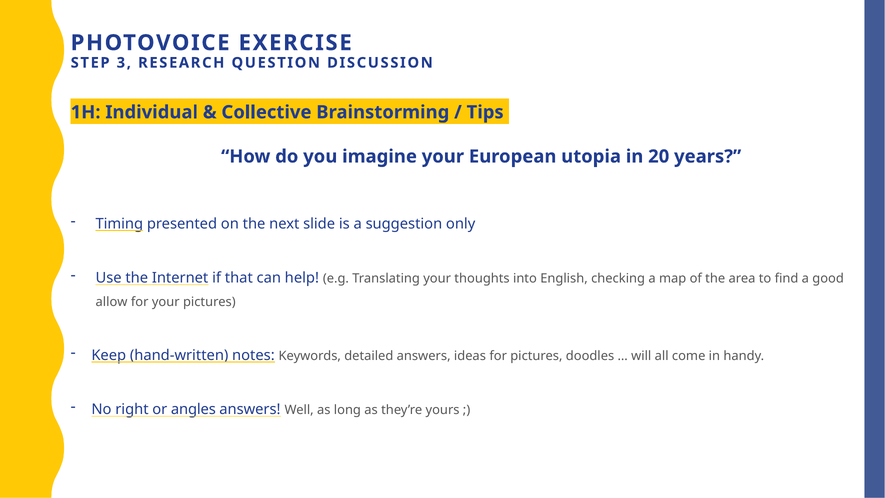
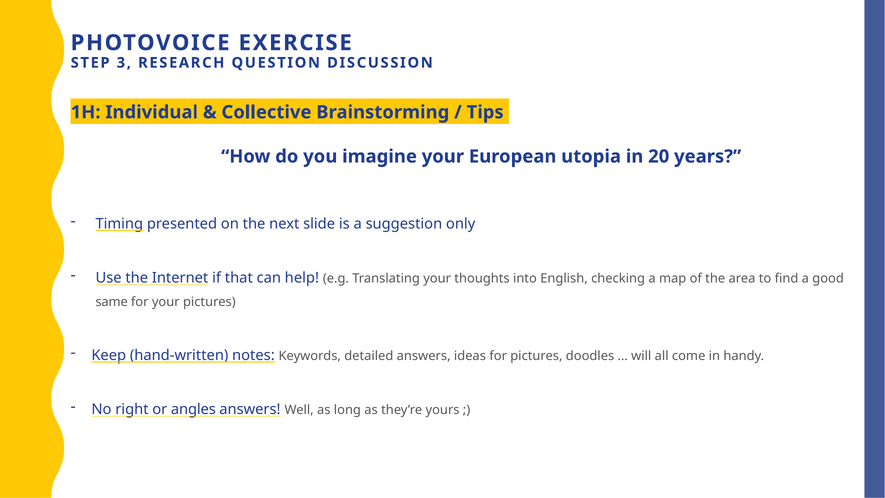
allow: allow -> same (112, 302)
